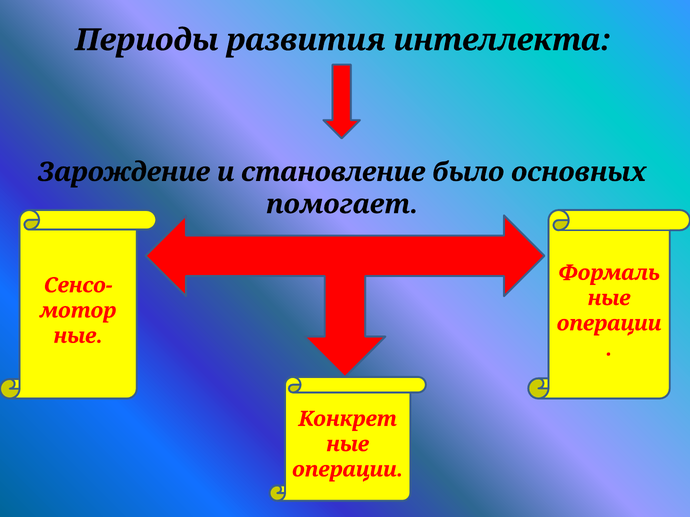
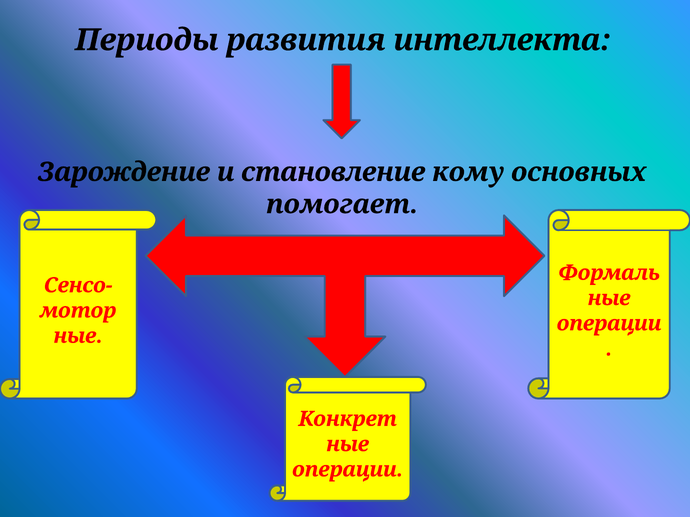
было: было -> кому (468, 172)
